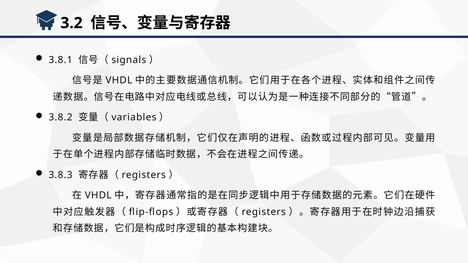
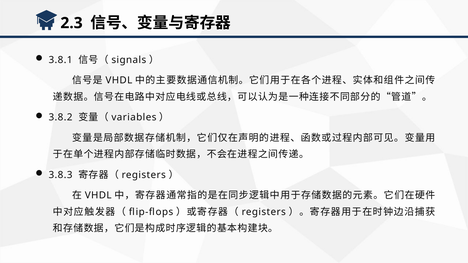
3.2: 3.2 -> 2.3 (72, 23)
